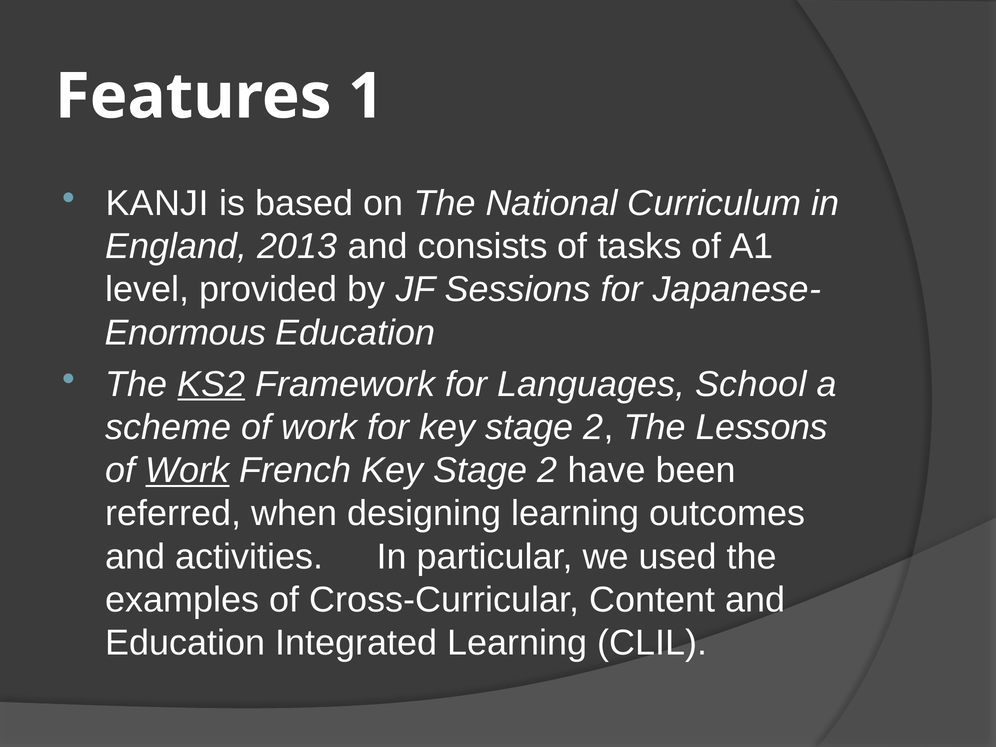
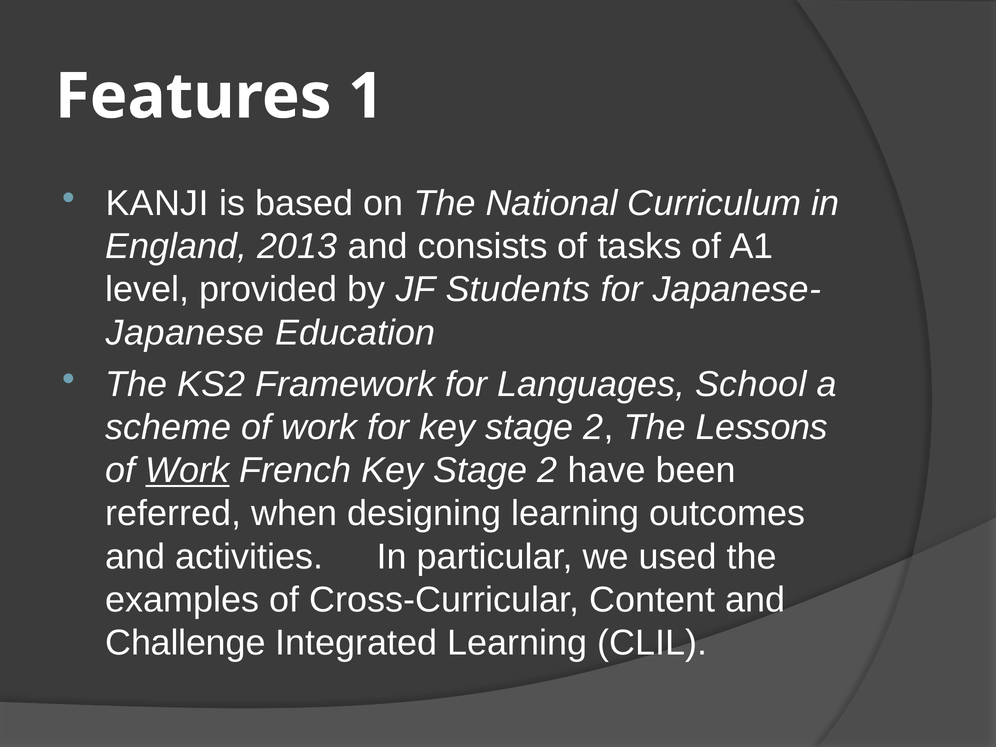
Sessions: Sessions -> Students (518, 290)
Enormous: Enormous -> Japanese (185, 333)
KS2 underline: present -> none (211, 384)
Education: Education -> Challenge (185, 643)
